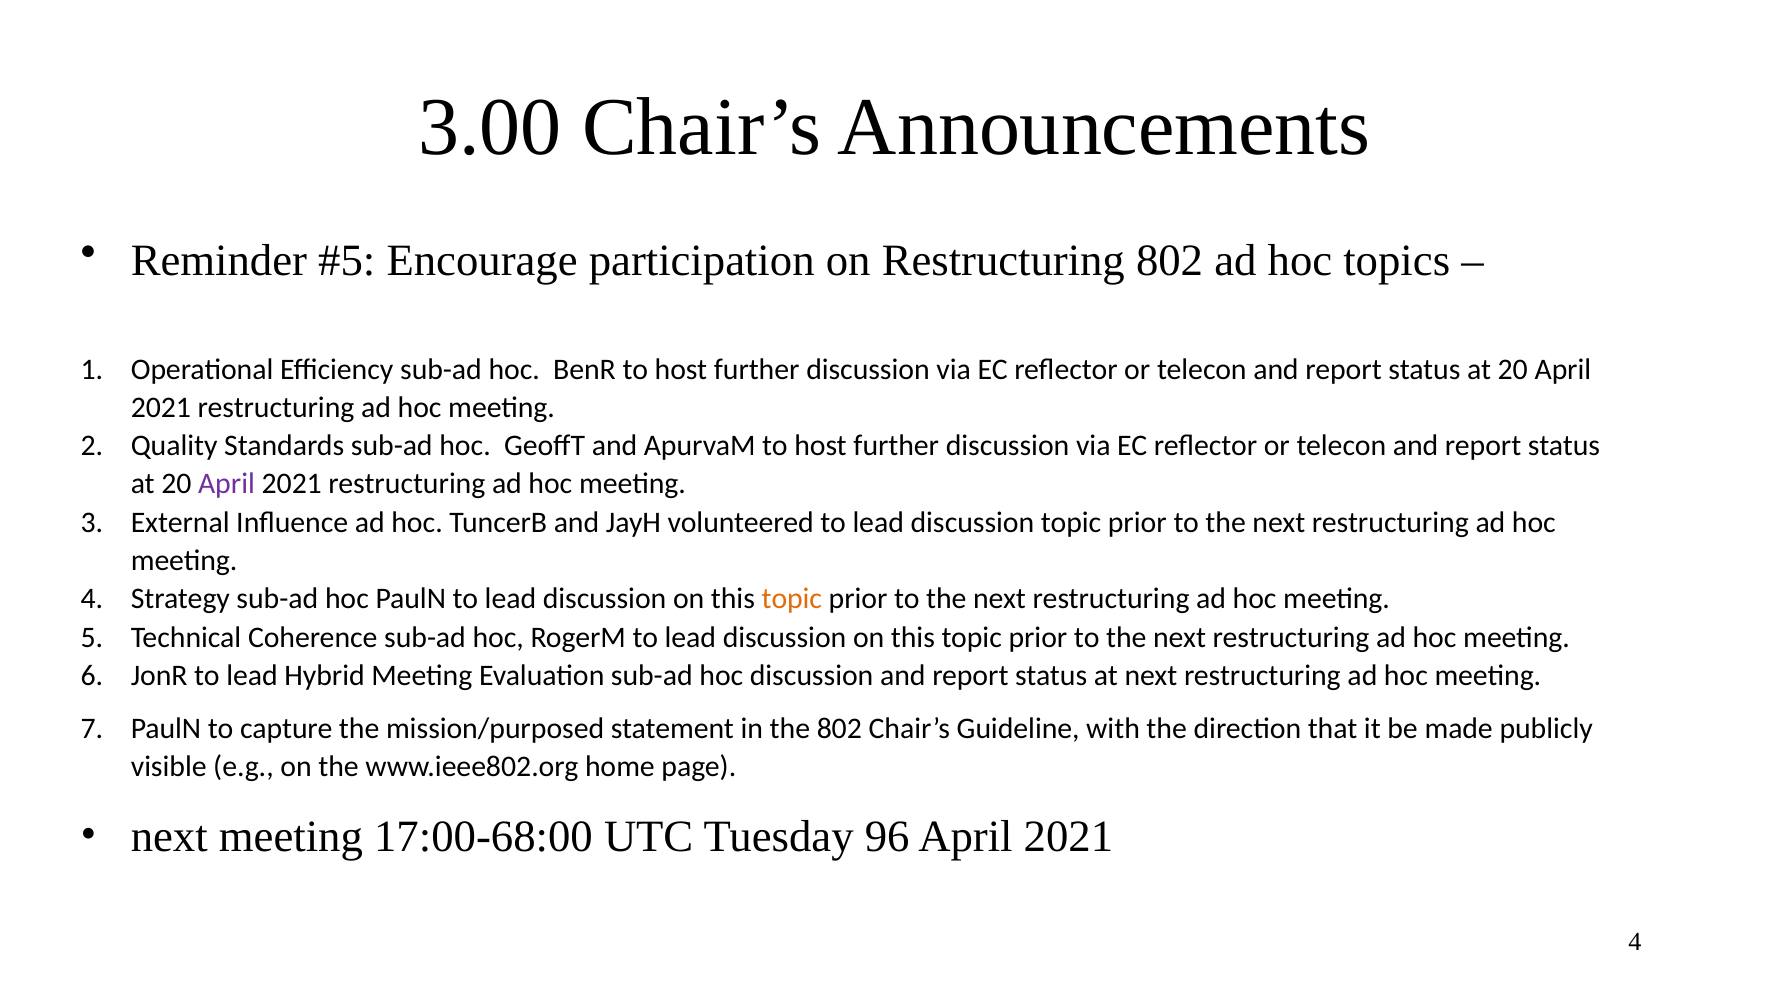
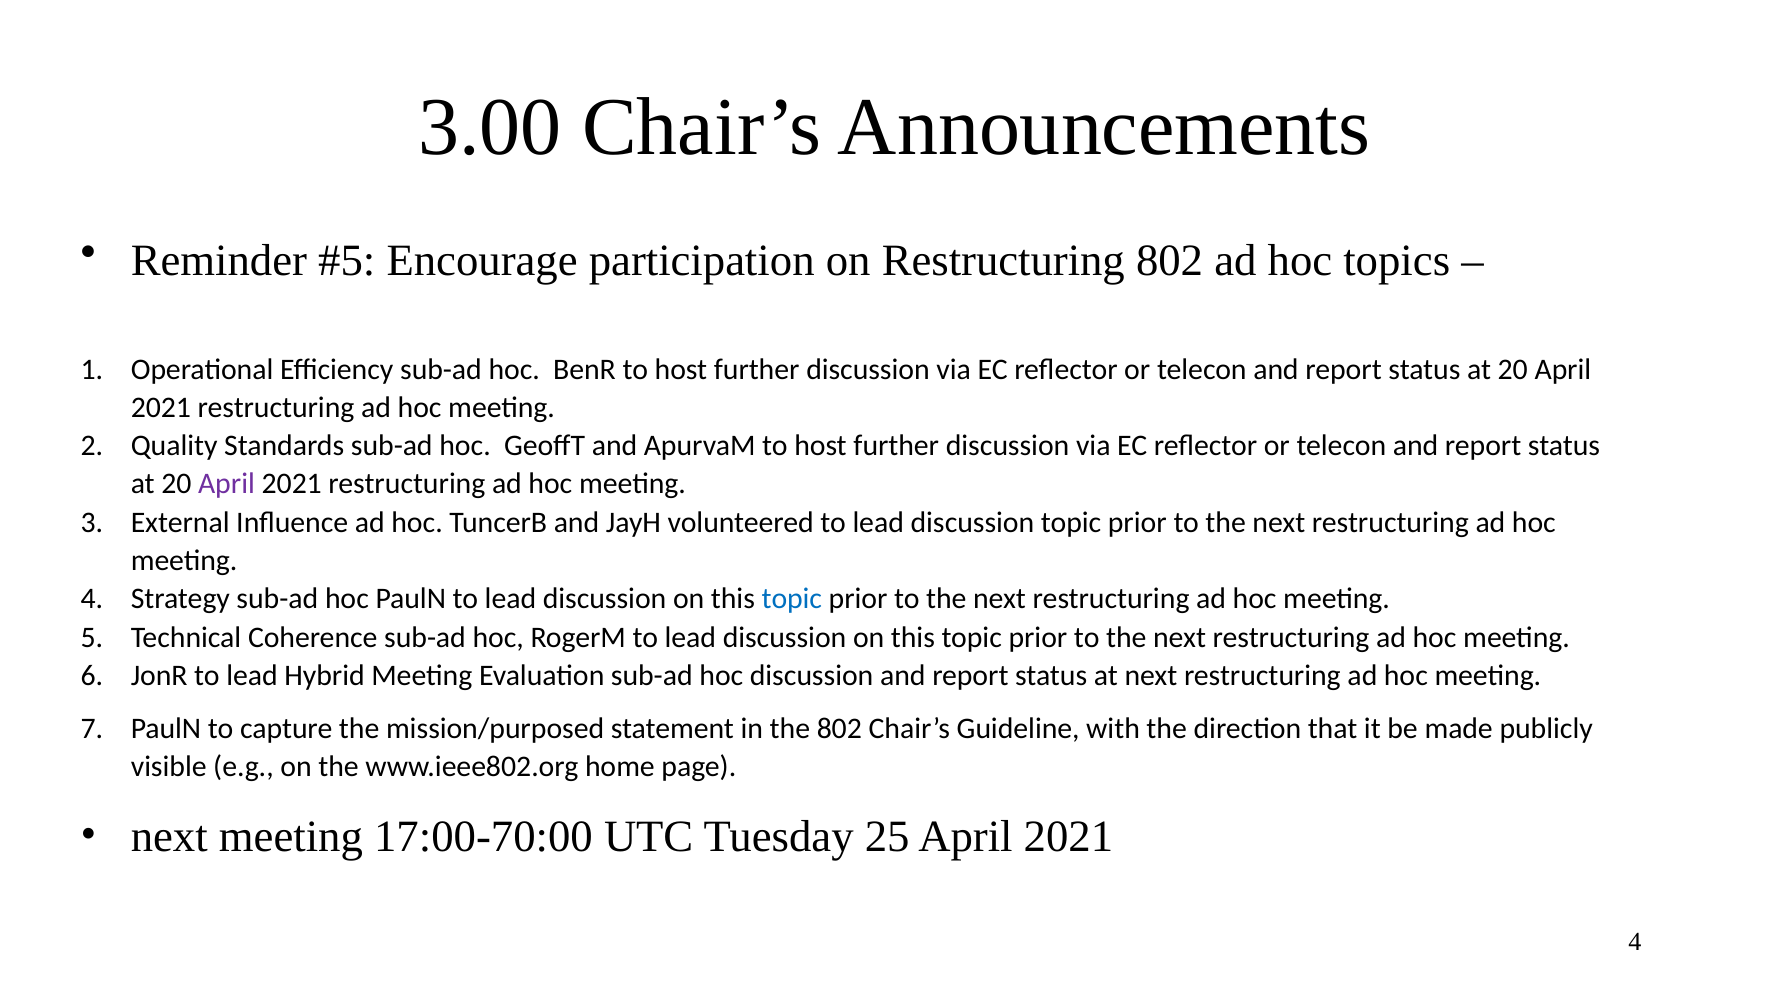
topic colour: orange -> blue (792, 598)
17:00-68:00: 17:00-68:00 -> 17:00-70:00 (483, 836)
96: 96 -> 25 (887, 836)
